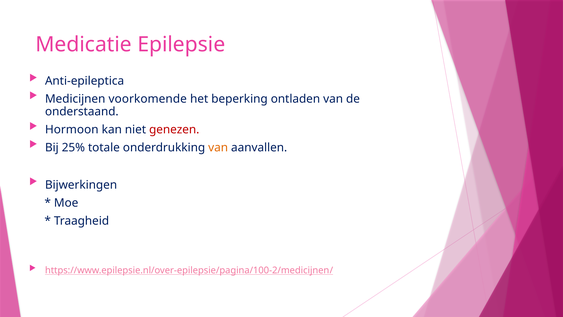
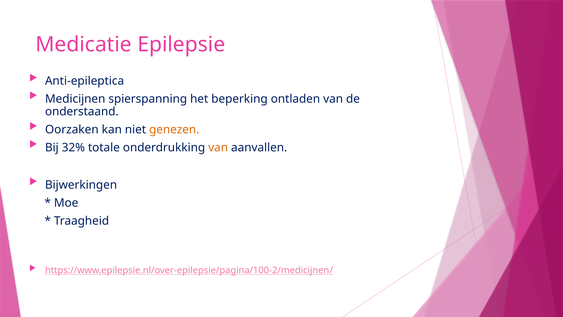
voorkomende: voorkomende -> spierspanning (148, 99)
Hormoon: Hormoon -> Oorzaken (72, 130)
genezen colour: red -> orange (174, 130)
25%: 25% -> 32% (73, 147)
